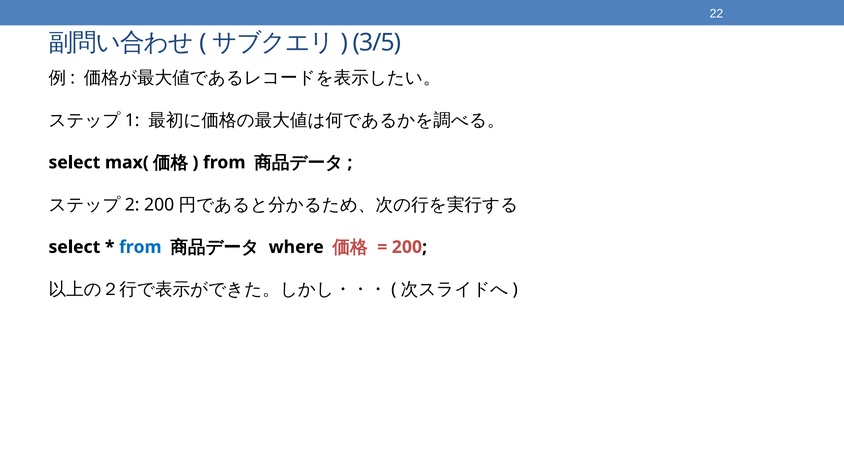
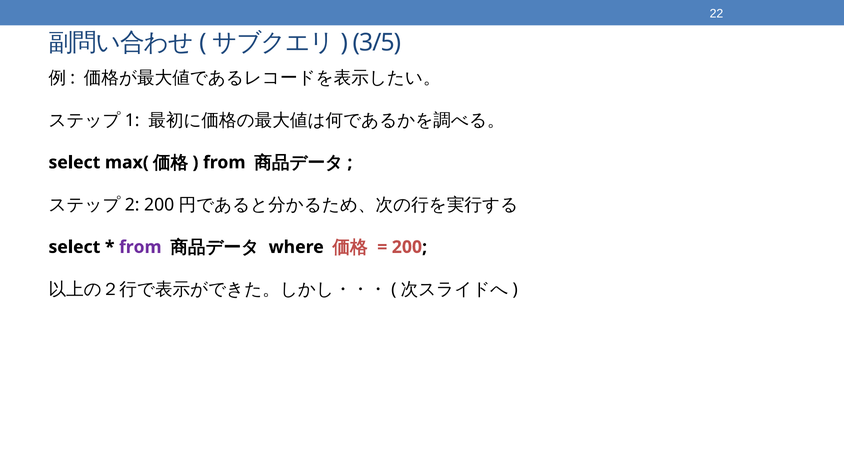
from colour: blue -> purple (140, 247)
